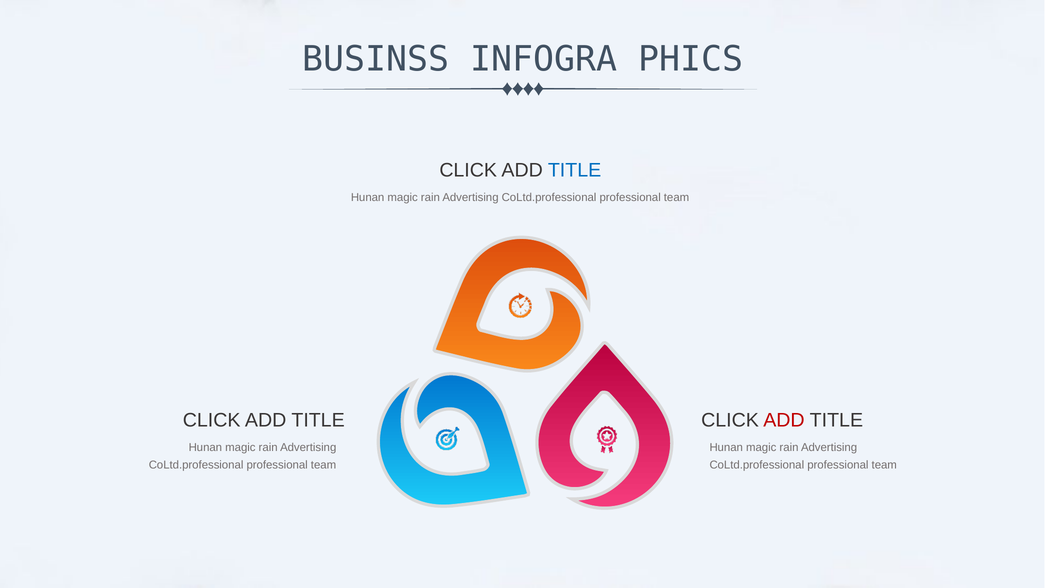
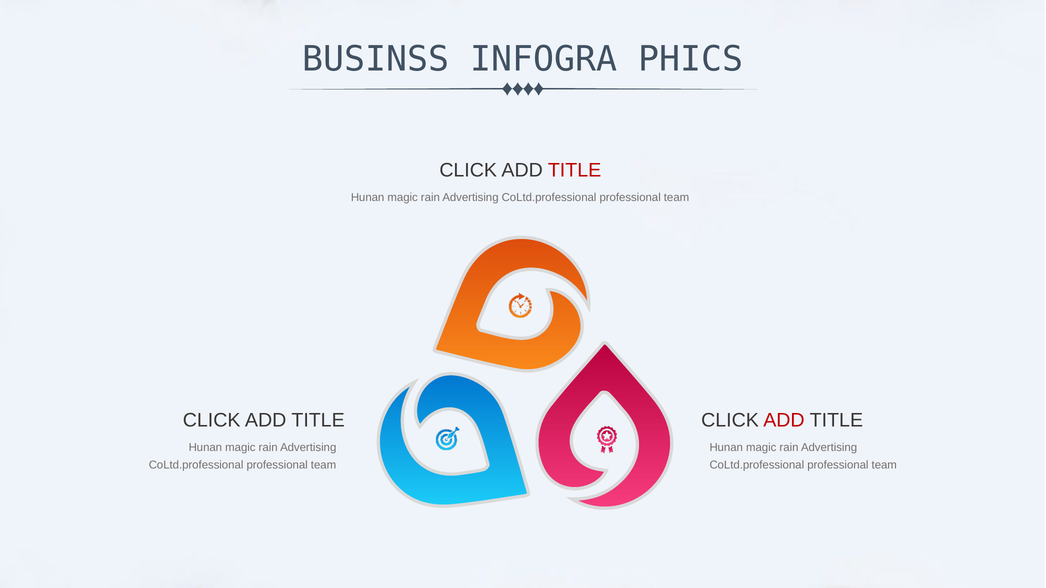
TITLE colour: blue -> red (575, 170)
